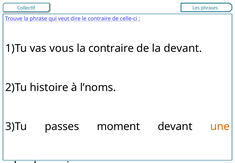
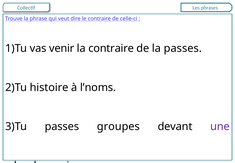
vous: vous -> venir (62, 48)
la devant: devant -> passes (183, 48)
moment: moment -> groupes (118, 126)
une colour: orange -> purple (220, 126)
